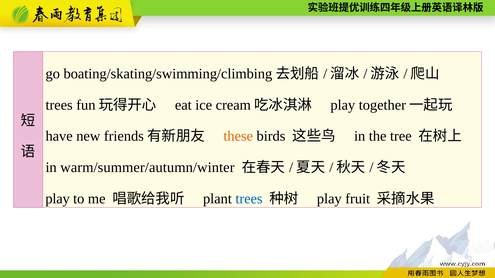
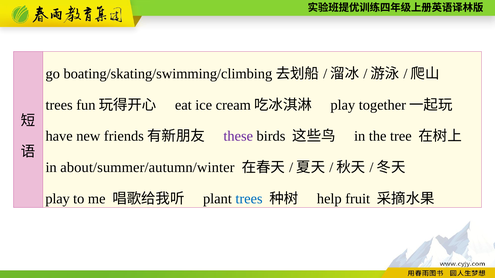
these colour: orange -> purple (238, 136)
warm/summer/autumn/winter: warm/summer/autumn/winter -> about/summer/autumn/winter (147, 168)
play: play -> help (329, 199)
